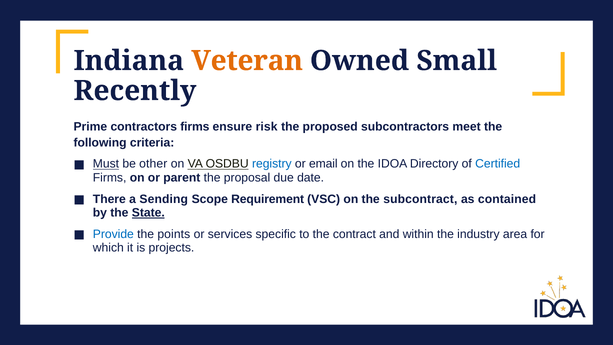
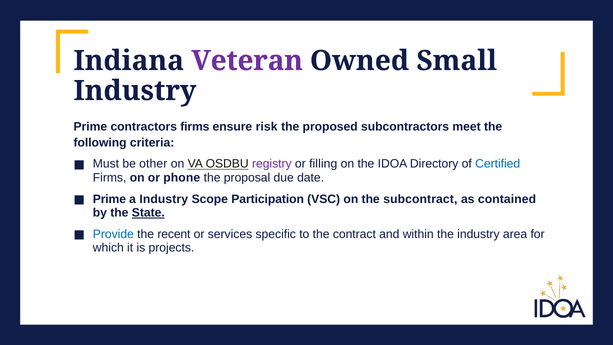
Veteran colour: orange -> purple (247, 61)
Recently: Recently -> Industry (135, 91)
Must underline: present -> none (106, 164)
registry colour: blue -> purple (272, 164)
email: email -> filling (323, 164)
parent: parent -> phone (182, 178)
There: There -> Prime (109, 199)
a Sending: Sending -> Industry (164, 199)
Requirement: Requirement -> Participation (268, 199)
points: points -> recent (174, 234)
